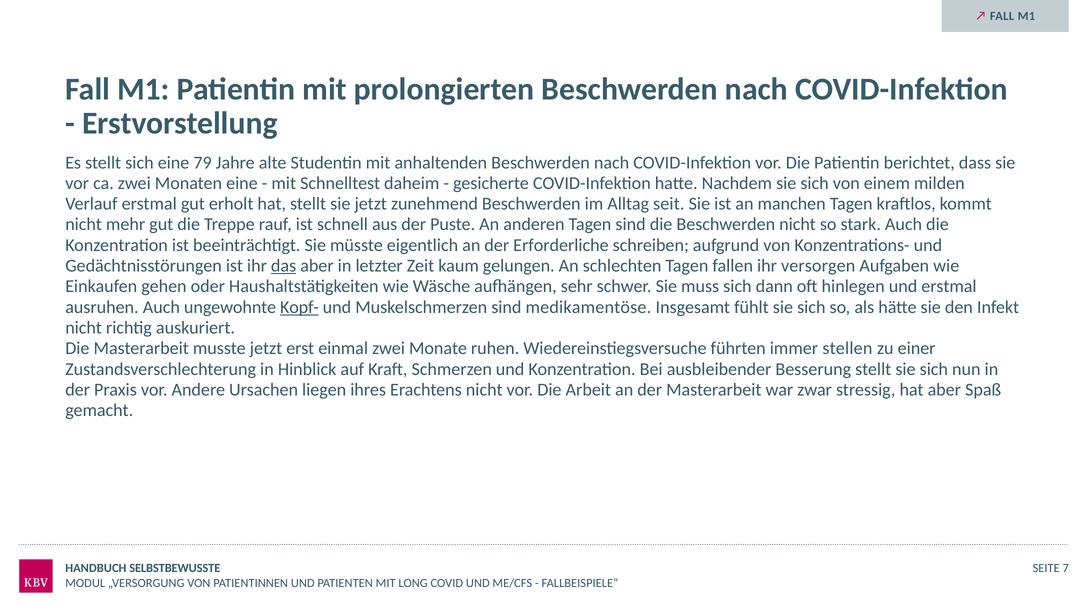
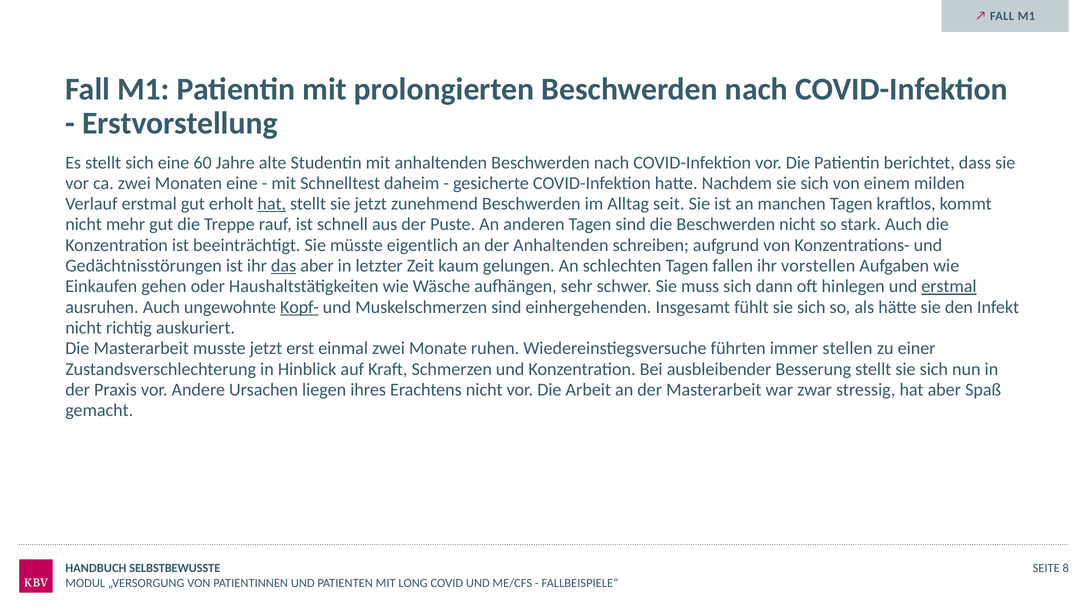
79: 79 -> 60 (203, 163)
hat underline: none -> present (272, 204)
der Erforderliche: Erforderliche -> Anhaltenden (561, 245)
versorgen: versorgen -> vorstellen (818, 266)
erstmal underline: none -> present (949, 286)
medikamentöse: medikamentöse -> einhergehenden (588, 307)
7: 7 -> 8 (1066, 568)
